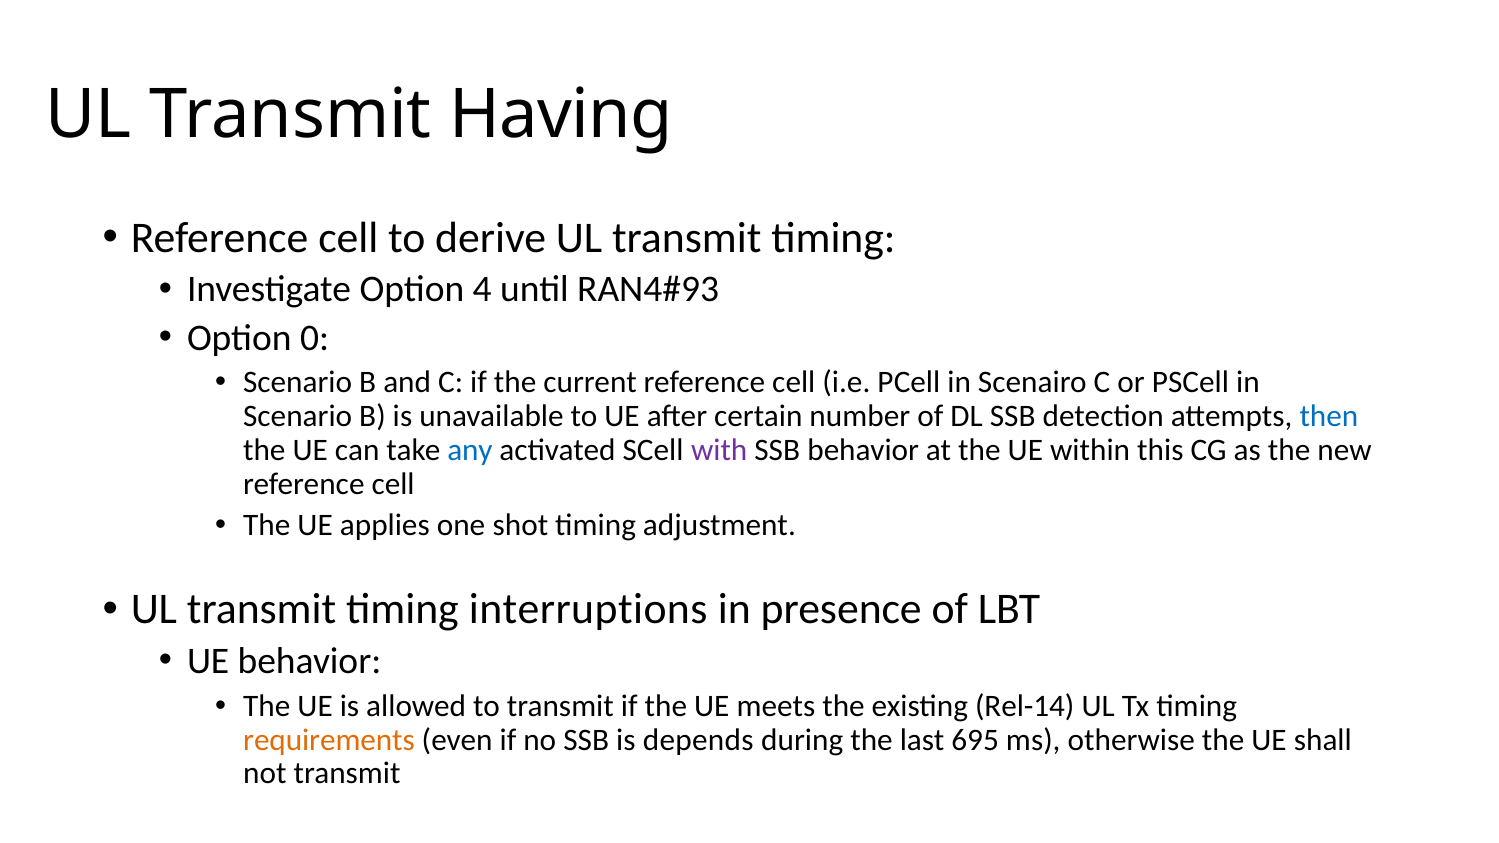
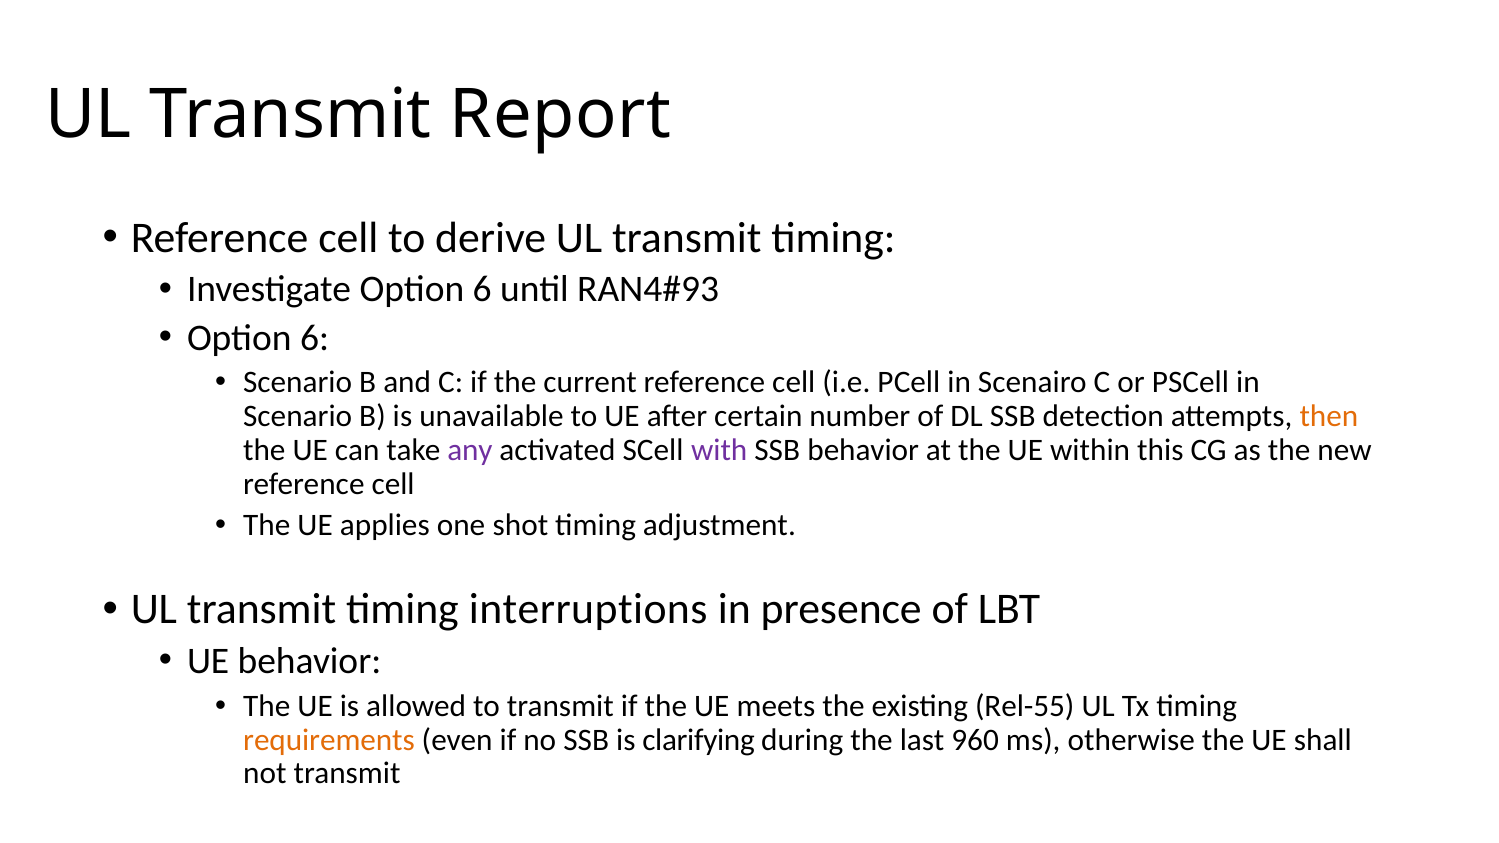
Having: Having -> Report (561, 115)
Investigate Option 4: 4 -> 6 (482, 290)
0: 0 -> 6 (315, 338)
then colour: blue -> orange (1329, 417)
any colour: blue -> purple (470, 450)
Rel-14: Rel-14 -> Rel-55 (1025, 706)
depends: depends -> clarifying (699, 740)
695: 695 -> 960 (975, 740)
